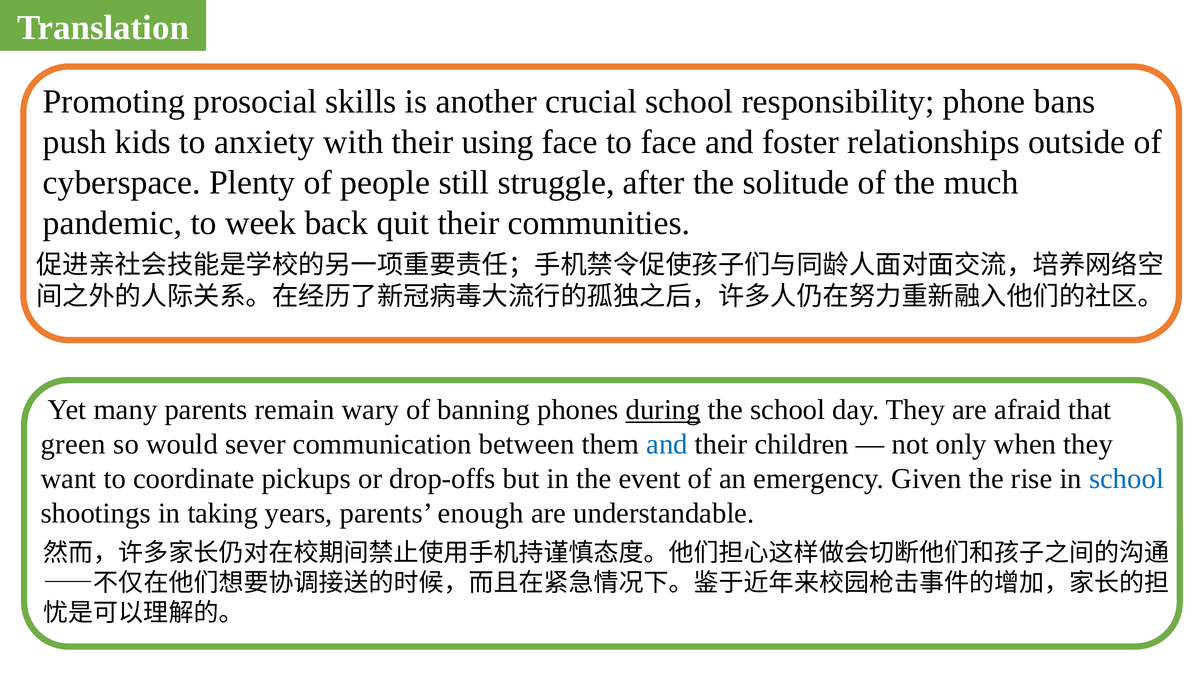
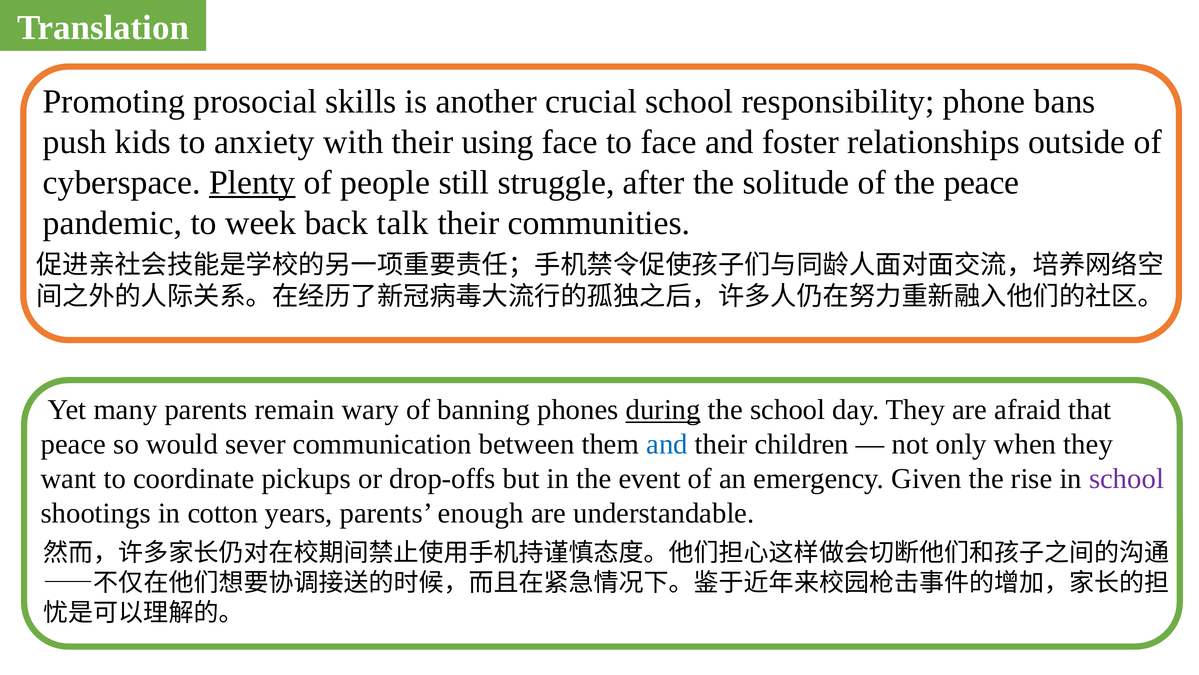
Plenty underline: none -> present (252, 183)
the much: much -> peace (982, 183)
quit: quit -> talk (403, 223)
green: green -> peace (73, 444)
school colour: blue -> purple (1127, 478)
taking: taking -> cotton (223, 513)
